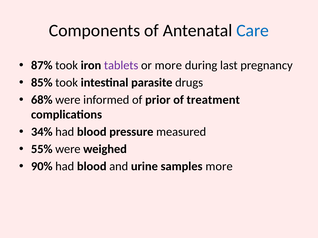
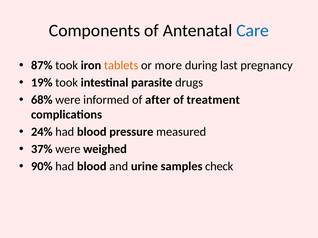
tablets colour: purple -> orange (121, 66)
85%: 85% -> 19% (42, 83)
prior: prior -> after (158, 100)
34%: 34% -> 24% (42, 132)
55%: 55% -> 37% (42, 149)
samples more: more -> check (219, 167)
